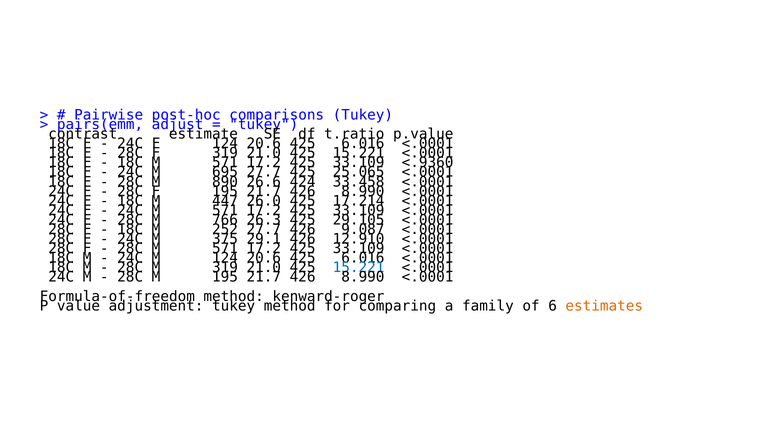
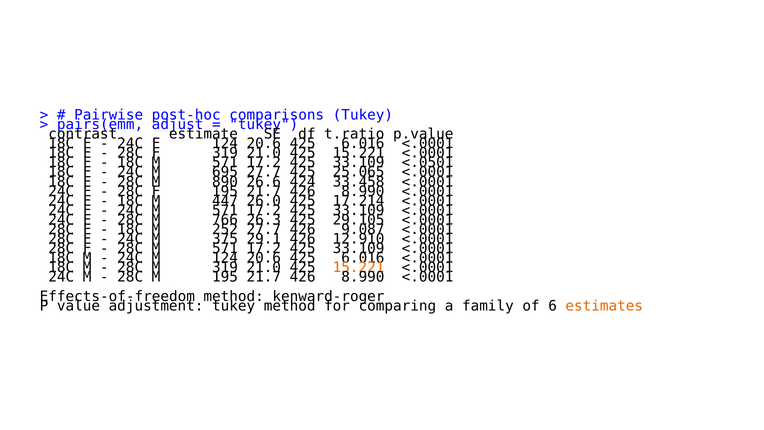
<.9360: <.9360 -> <.0501 (428, 163)
15.221 colour: blue -> orange (359, 268)
Formula-of-freedom: Formula-of-freedom -> Effects-of-freedom (117, 296)
